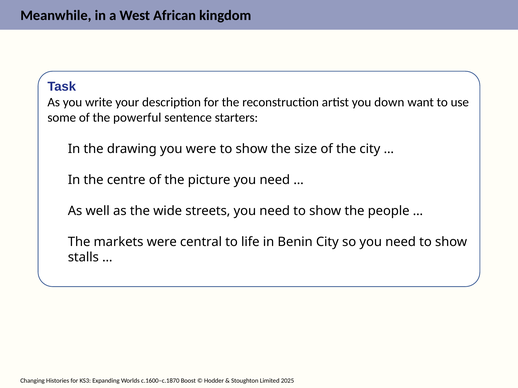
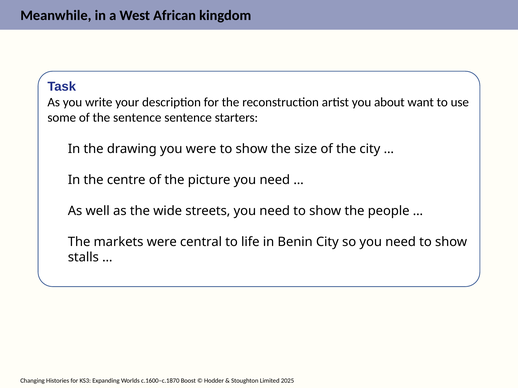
down: down -> about (389, 102)
the powerful: powerful -> sentence (137, 118)
